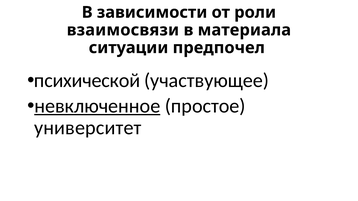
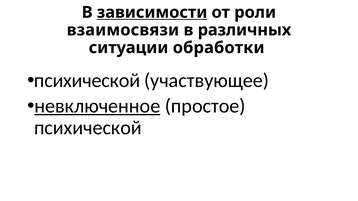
зависимости underline: none -> present (152, 12)
материала: материала -> различных (244, 30)
предпочел: предпочел -> обработки (219, 48)
университет: университет -> психической (88, 128)
